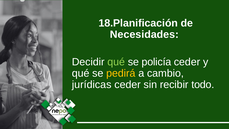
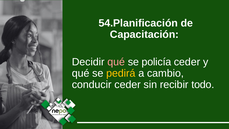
18.Planificación: 18.Planificación -> 54.Planificación (138, 23)
Necesidades: Necesidades -> Capacitación (144, 34)
qué colour: light green -> pink (116, 62)
jurídicas: jurídicas -> conducir (92, 85)
